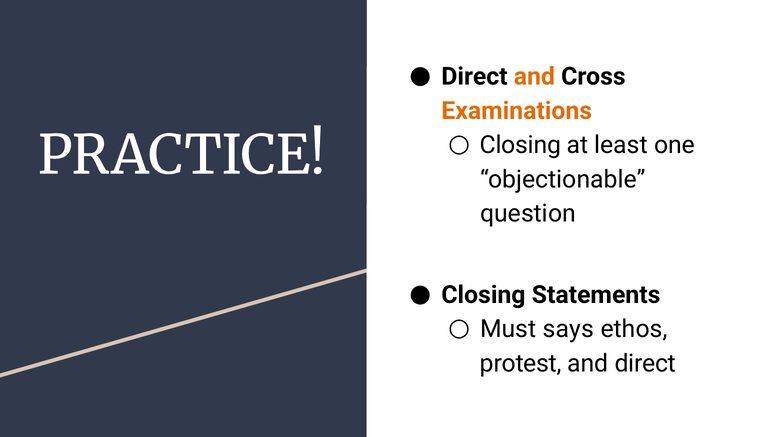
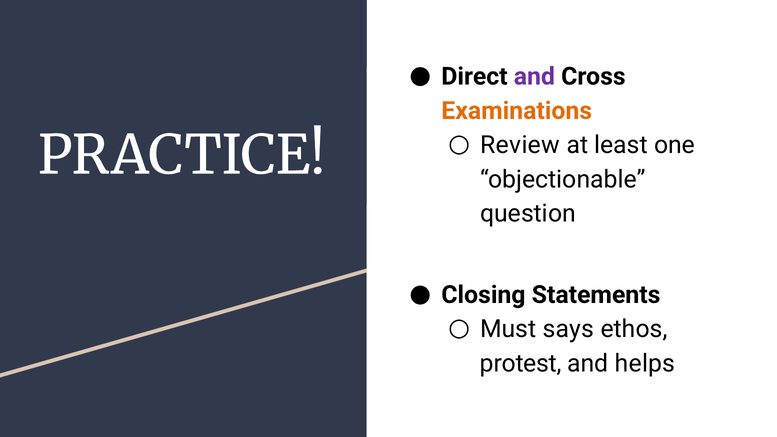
and colour: orange -> purple (534, 76)
Closing: Closing -> Review (520, 145)
and direct: direct -> helps (645, 363)
